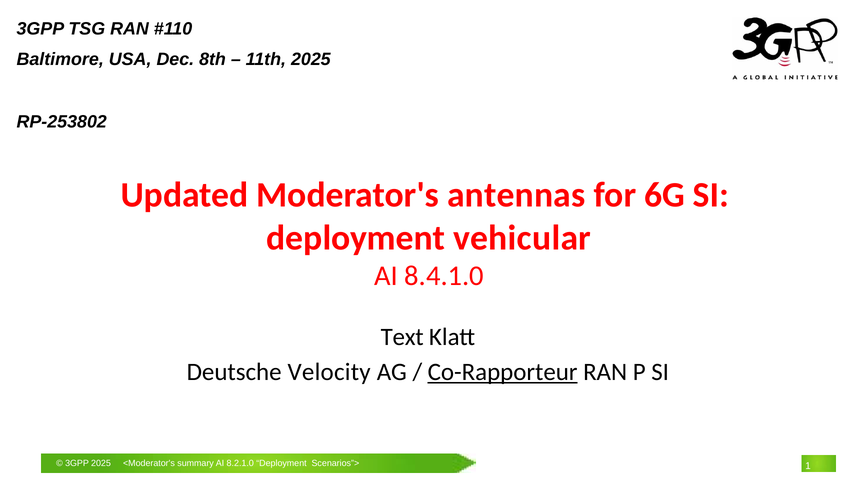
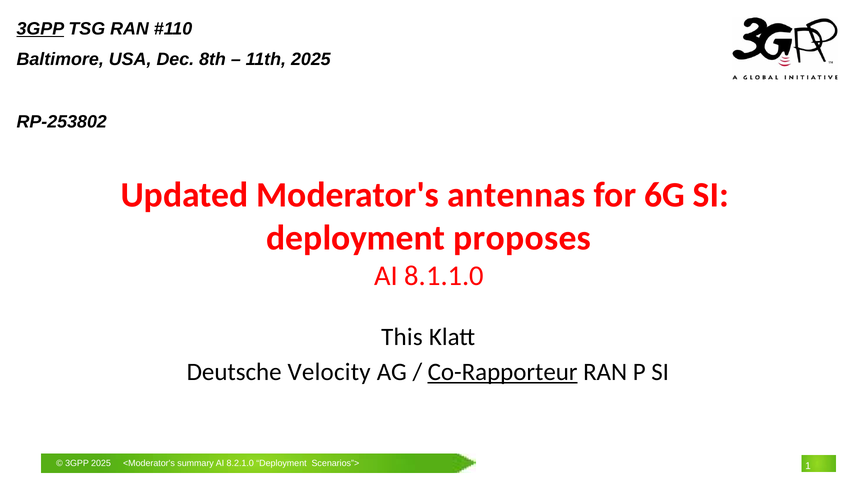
3GPP underline: none -> present (40, 29)
vehicular: vehicular -> proposes (522, 238)
8.4.1.0: 8.4.1.0 -> 8.1.1.0 (444, 276)
Text: Text -> This (402, 336)
